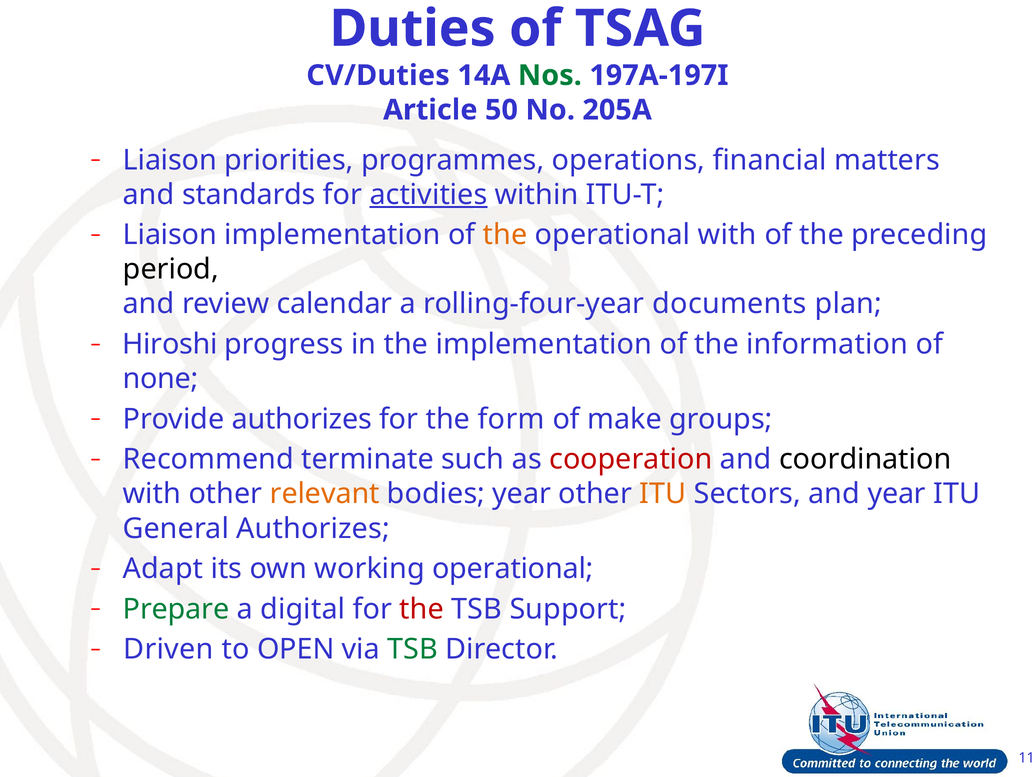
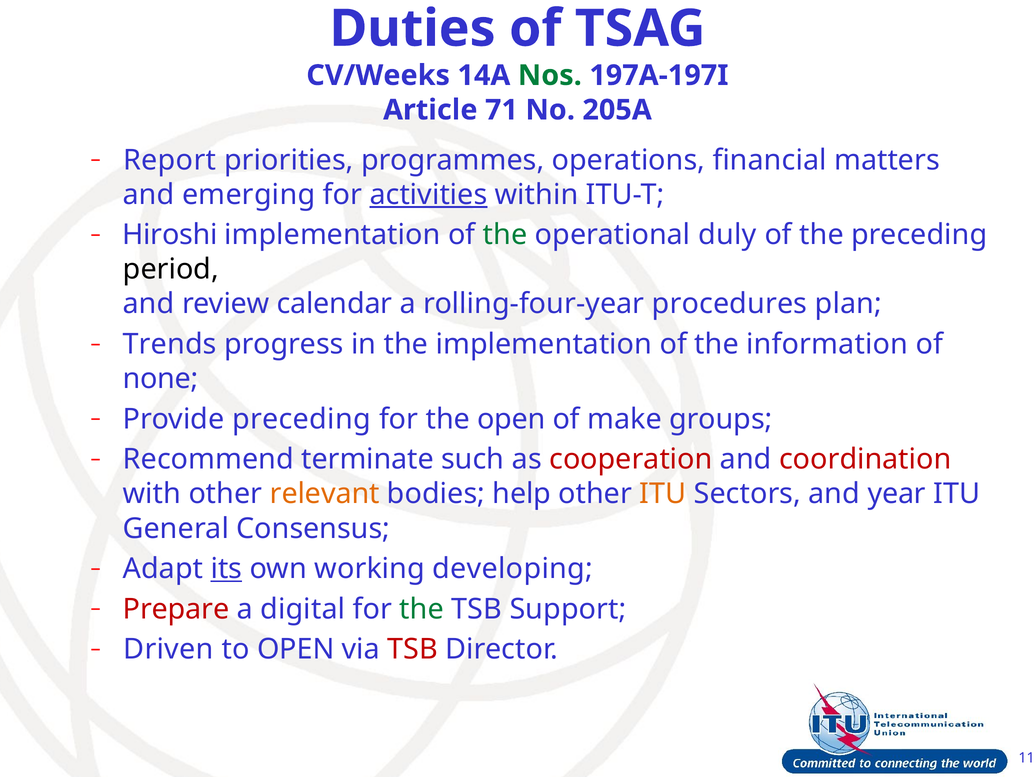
CV/Duties: CV/Duties -> CV/Weeks (378, 75)
50: 50 -> 71 (501, 110)
Liaison: Liaison -> Report (170, 160)
standards: standards -> emerging (249, 194)
Liaison: Liaison -> Hiroshi (170, 235)
the colour: orange -> green (505, 235)
operational with: with -> duly (727, 235)
documents: documents -> procedures (730, 304)
Hiroshi: Hiroshi -> Trends (170, 344)
Provide authorizes: authorizes -> preceding (302, 419)
the form: form -> open (511, 419)
coordination colour: black -> red (865, 459)
bodies year: year -> help (522, 494)
General Authorizes: Authorizes -> Consensus (313, 528)
its underline: none -> present (226, 568)
working operational: operational -> developing (513, 568)
Prepare colour: green -> red (176, 609)
the colour: red -> green (422, 609)
TSB colour: green -> red (413, 649)
